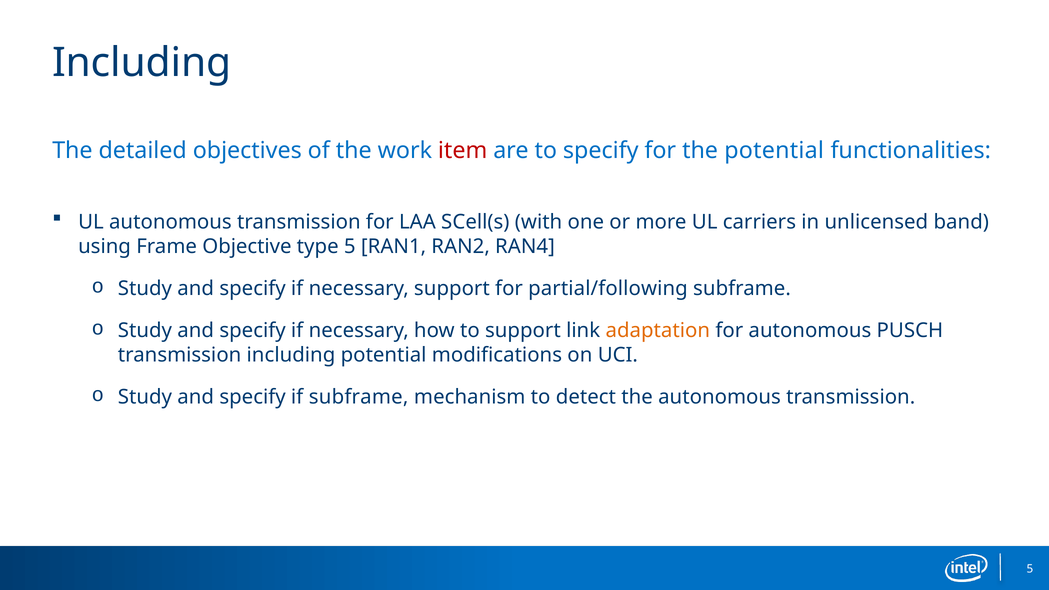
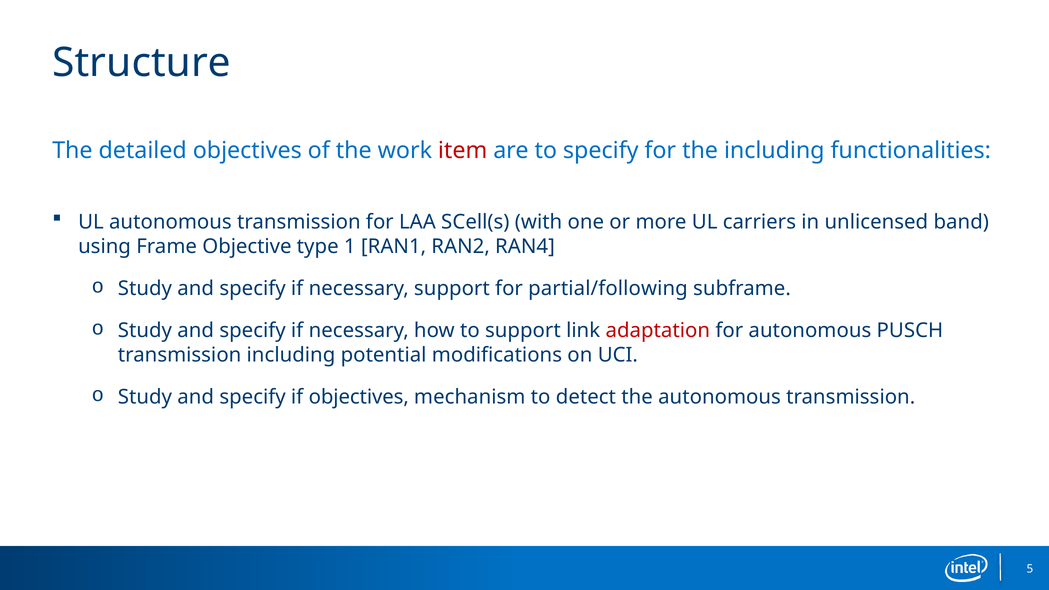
Including: Including -> Structure (142, 63)
the potential: potential -> including (774, 151)
type 5: 5 -> 1 (350, 247)
adaptation colour: orange -> red (658, 331)
if subframe: subframe -> objectives (359, 397)
